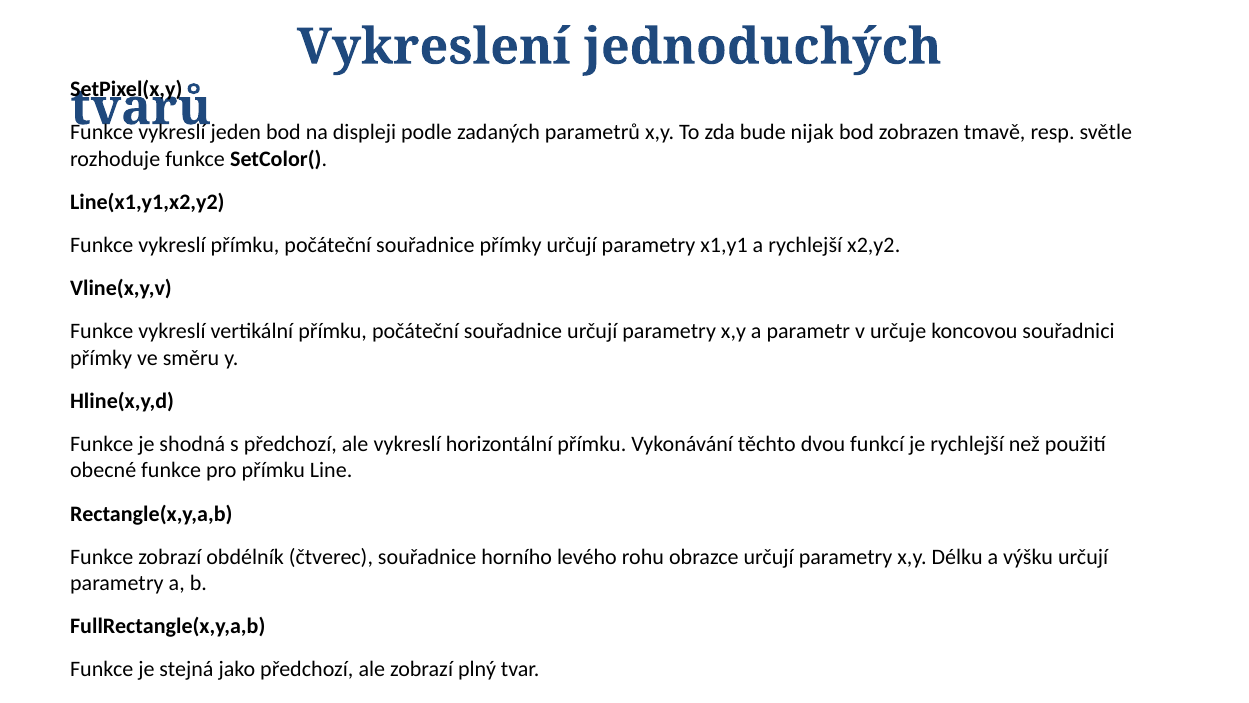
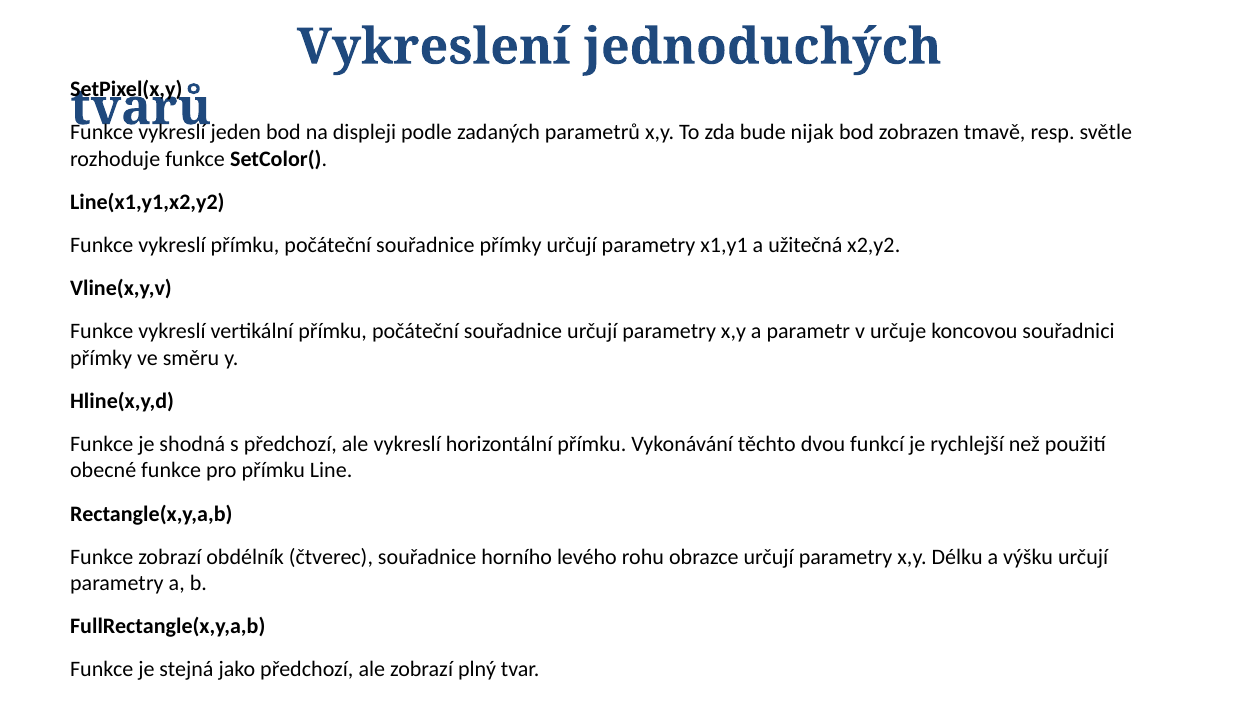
a rychlejší: rychlejší -> užitečná (805, 245)
